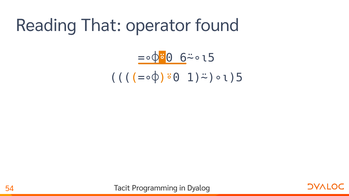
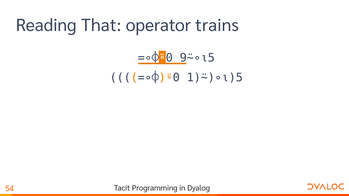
found: found -> trains (217, 25)
6⍨∘⍳5: 6⍨∘⍳5 -> 9⍨∘⍳5 (197, 58)
